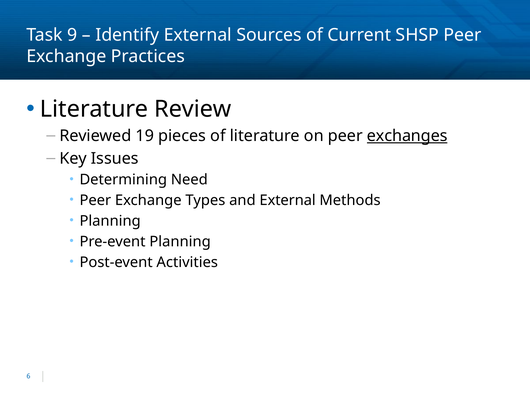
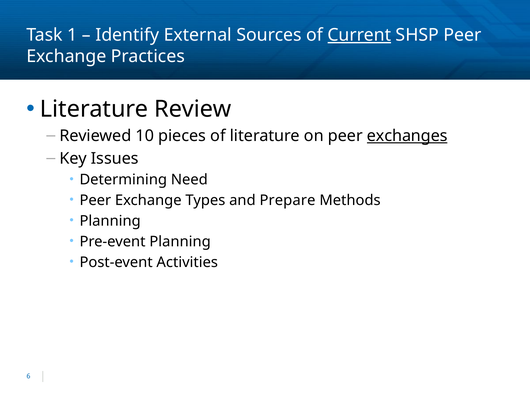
9: 9 -> 1 (72, 35)
Current underline: none -> present (359, 35)
19: 19 -> 10 (145, 136)
and External: External -> Prepare (287, 201)
